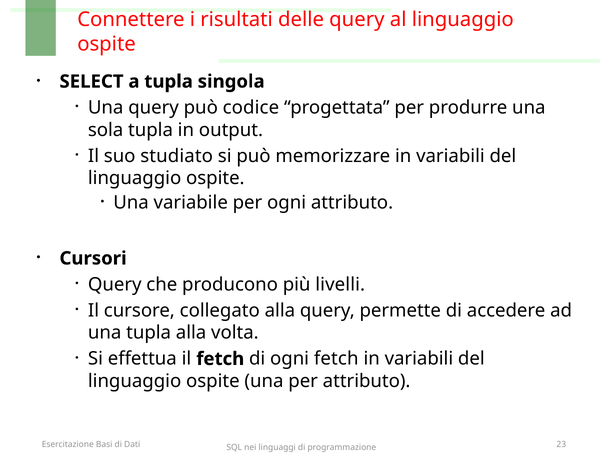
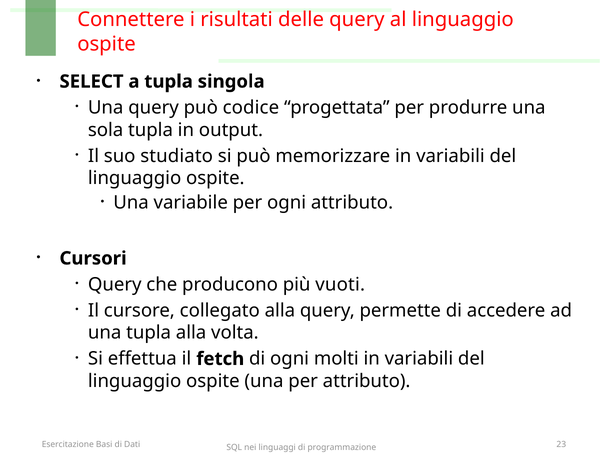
livelli: livelli -> vuoti (340, 285)
ogni fetch: fetch -> molti (336, 359)
